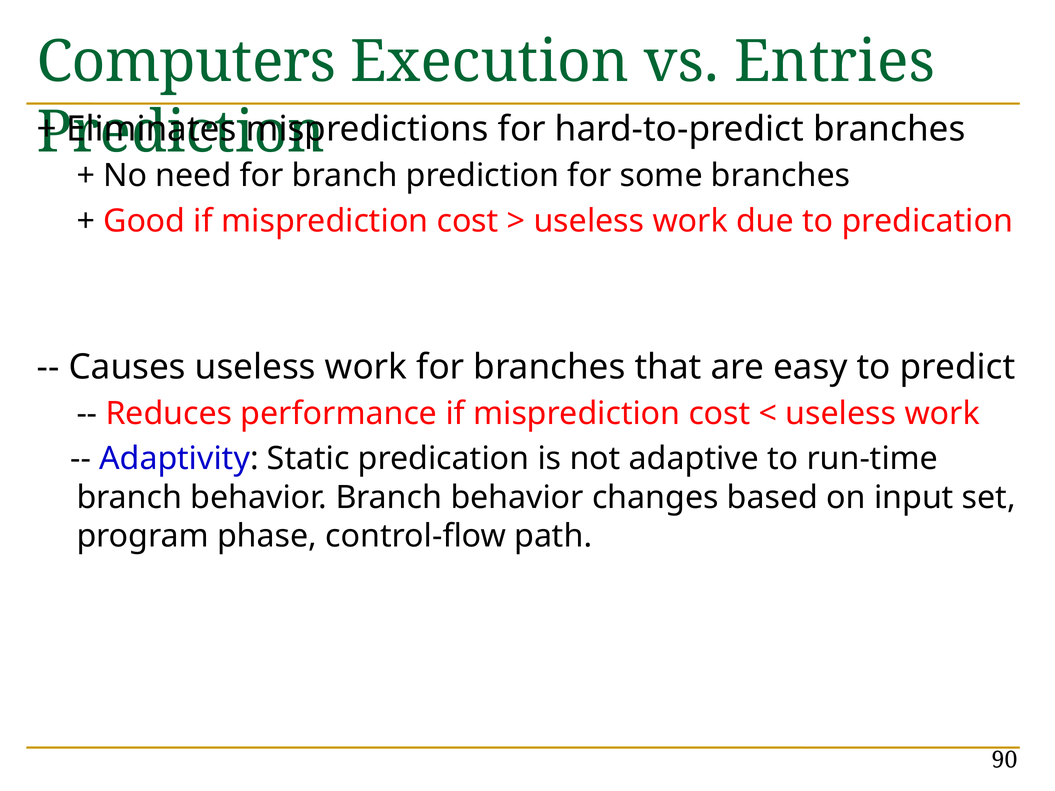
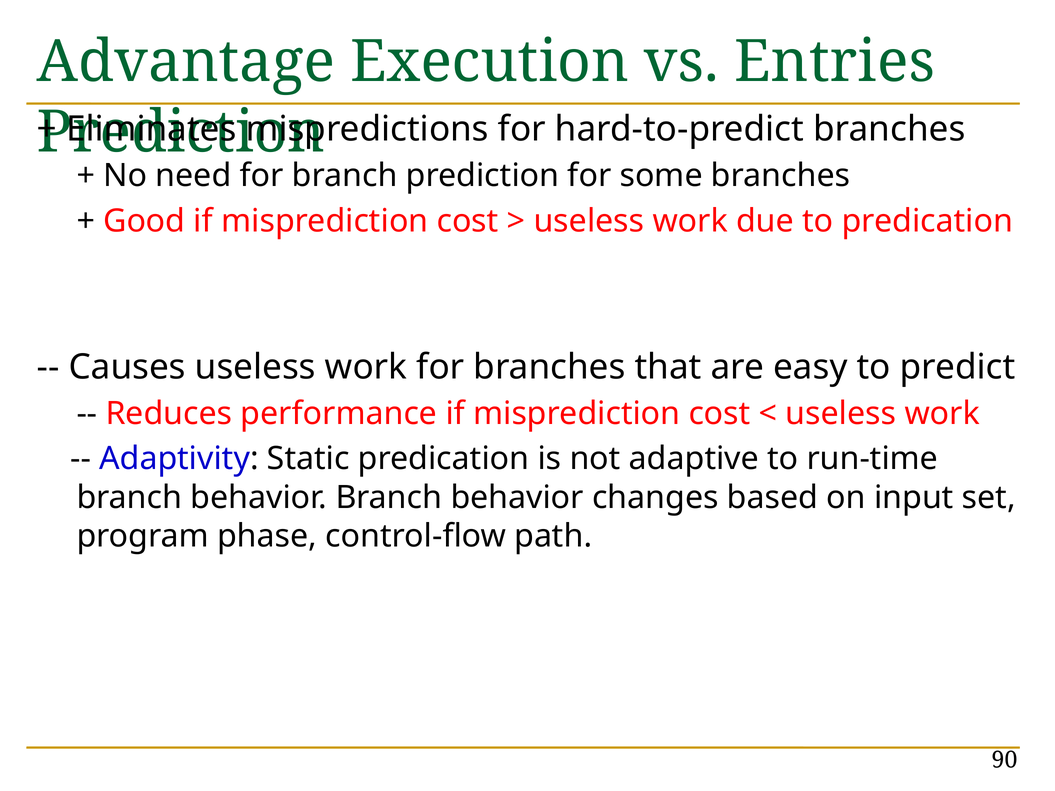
Computers: Computers -> Advantage (186, 62)
